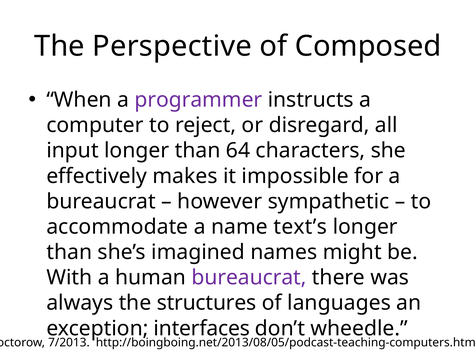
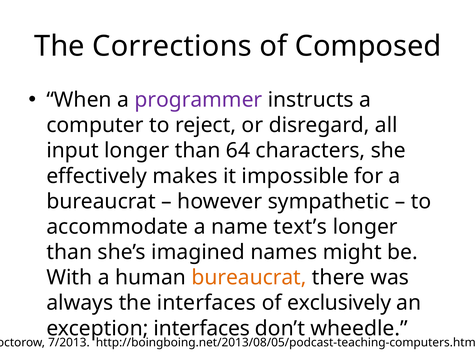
Perspective: Perspective -> Corrections (172, 46)
bureaucrat colour: purple -> orange (249, 278)
the structures: structures -> interfaces (206, 303)
languages: languages -> exclusively (339, 303)
